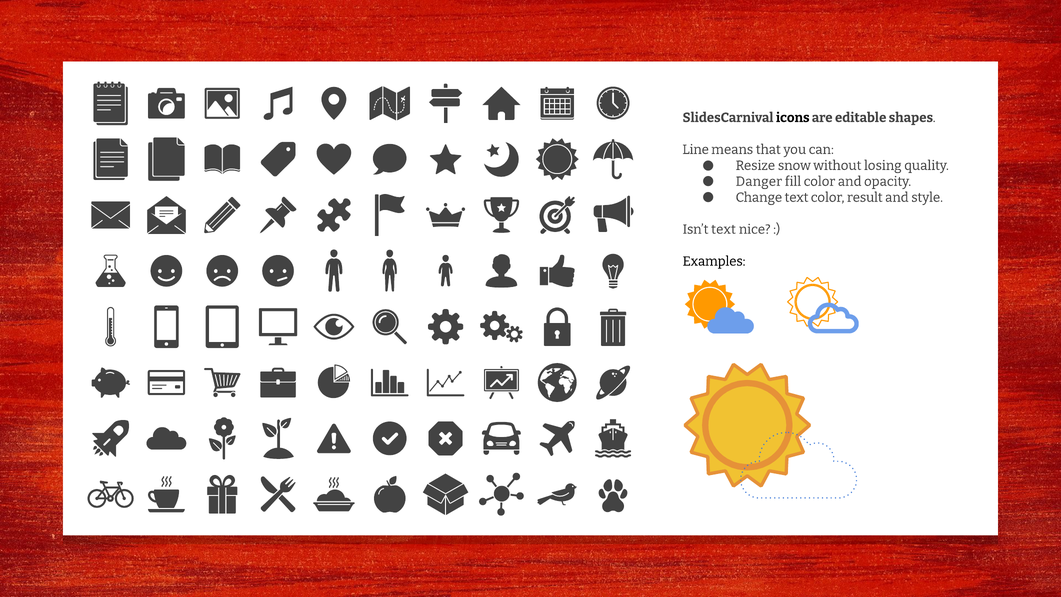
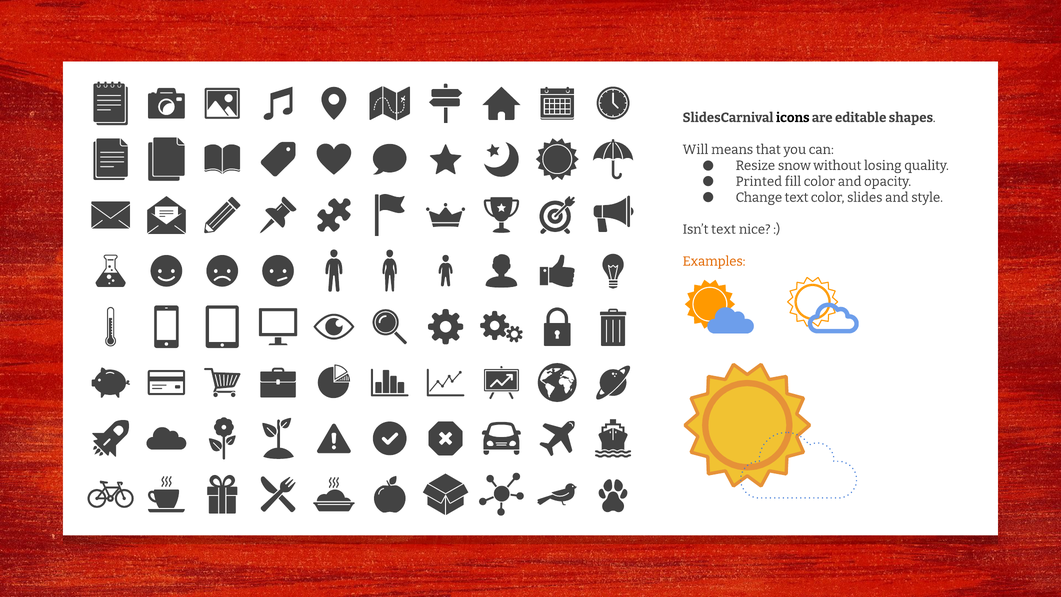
Line: Line -> Will (695, 150)
Danger: Danger -> Printed (759, 181)
result: result -> slides (865, 197)
Examples colour: black -> orange (714, 261)
